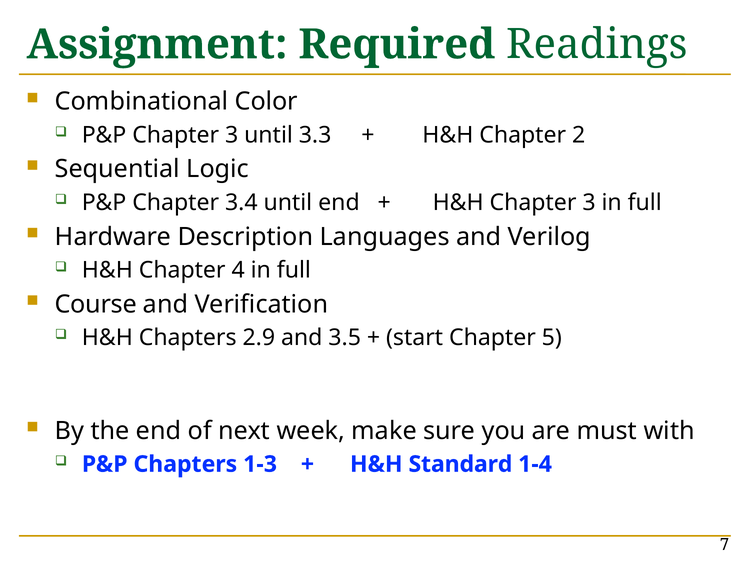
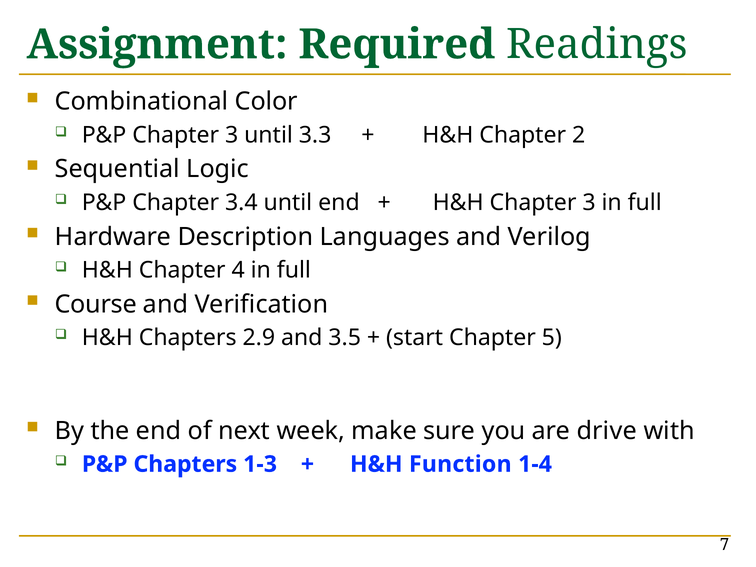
must: must -> drive (607, 431)
Standard: Standard -> Function (460, 464)
